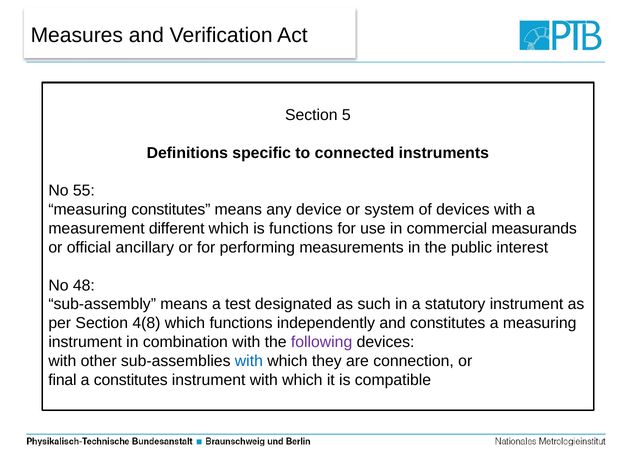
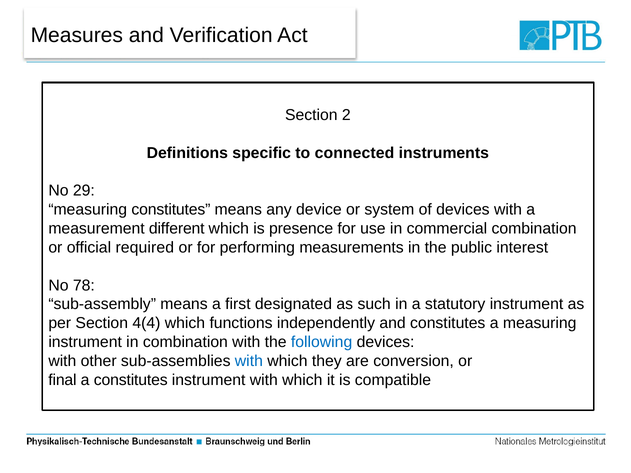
5: 5 -> 2 (346, 115)
55: 55 -> 29 (84, 191)
is functions: functions -> presence (301, 229)
commercial measurands: measurands -> combination (534, 229)
ancillary: ancillary -> required (145, 248)
48: 48 -> 78 (84, 286)
test: test -> first (238, 304)
4(8: 4(8 -> 4(4 (146, 323)
following colour: purple -> blue (322, 342)
connection: connection -> conversion (414, 361)
